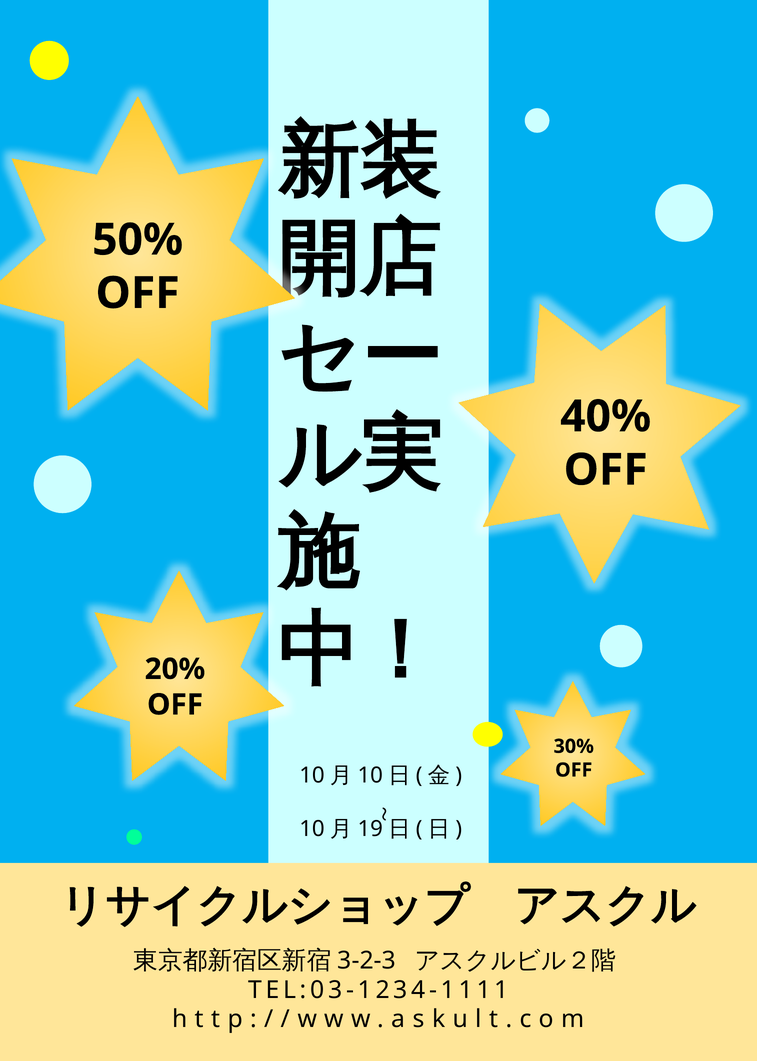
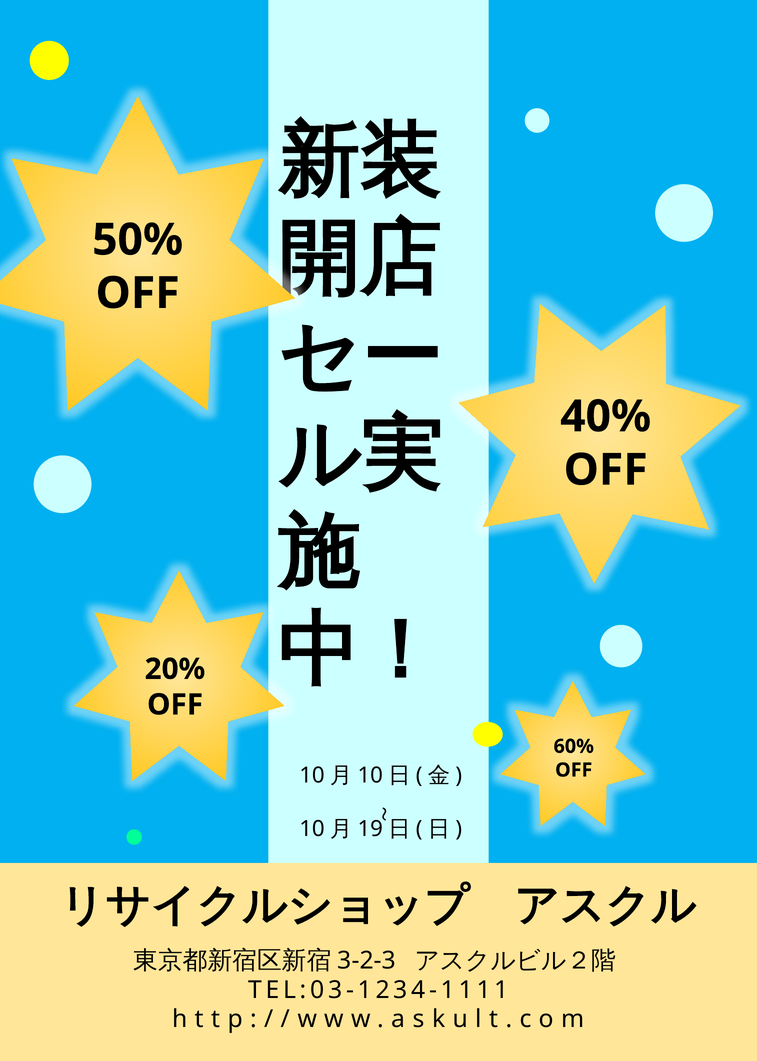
30%: 30% -> 60% (574, 747)
